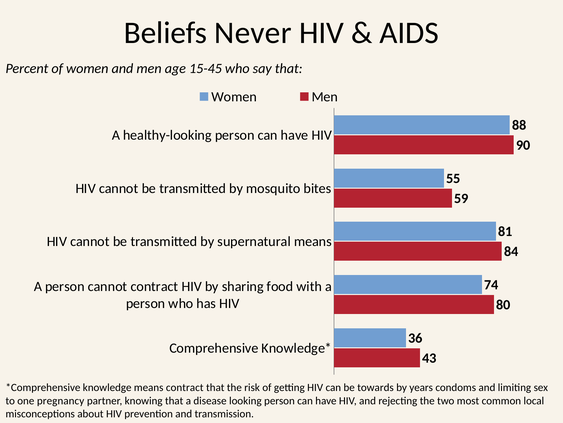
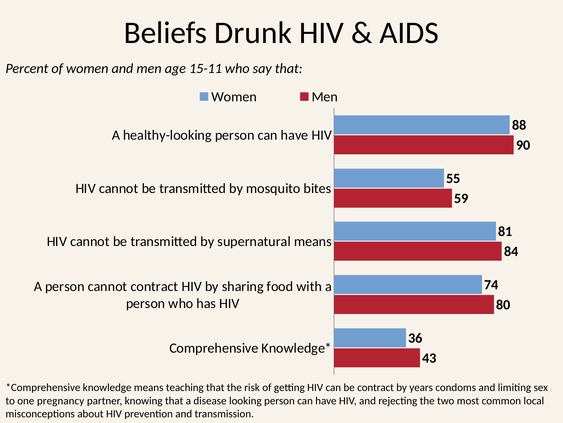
Never: Never -> Drunk (253, 33)
15-45: 15-45 -> 15-11 (206, 68)
means contract: contract -> teaching (185, 387)
be towards: towards -> contract (376, 387)
